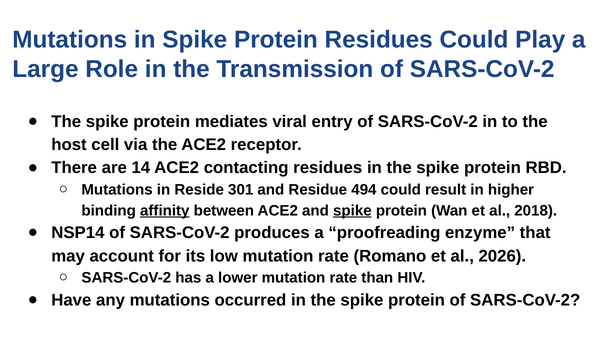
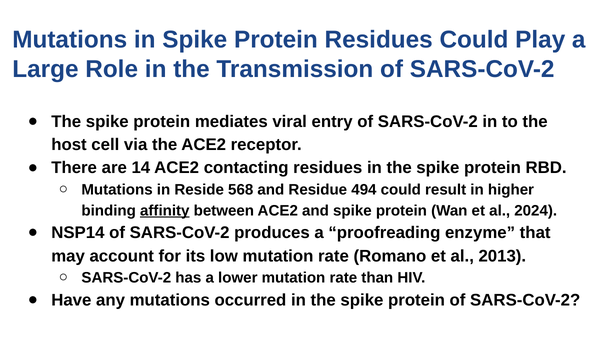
301: 301 -> 568 (241, 190)
spike underline: present -> none (352, 210)
2018: 2018 -> 2024 (536, 210)
2026: 2026 -> 2013 (502, 256)
